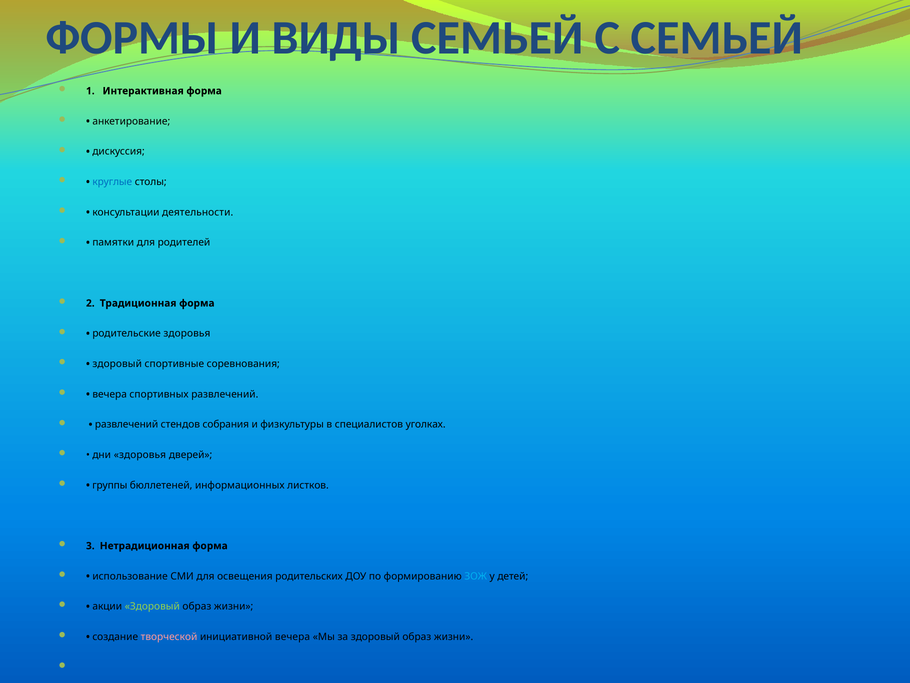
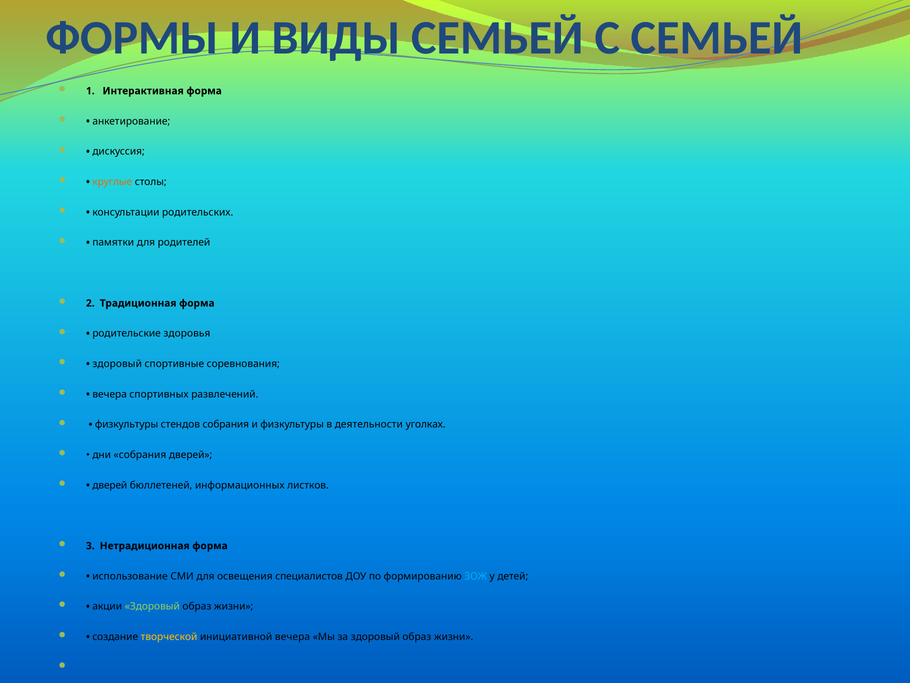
круглые colour: blue -> orange (112, 182)
деятельности: деятельности -> родительских (198, 212)
развлечений: развлечений -> физкультуры (127, 424)
специалистов: специалистов -> деятельности (369, 424)
дни здоровья: здоровья -> собрания (140, 455)
группы: группы -> дверей (110, 485)
родительских: родительских -> специалистов (309, 576)
творческой colour: pink -> yellow (169, 636)
